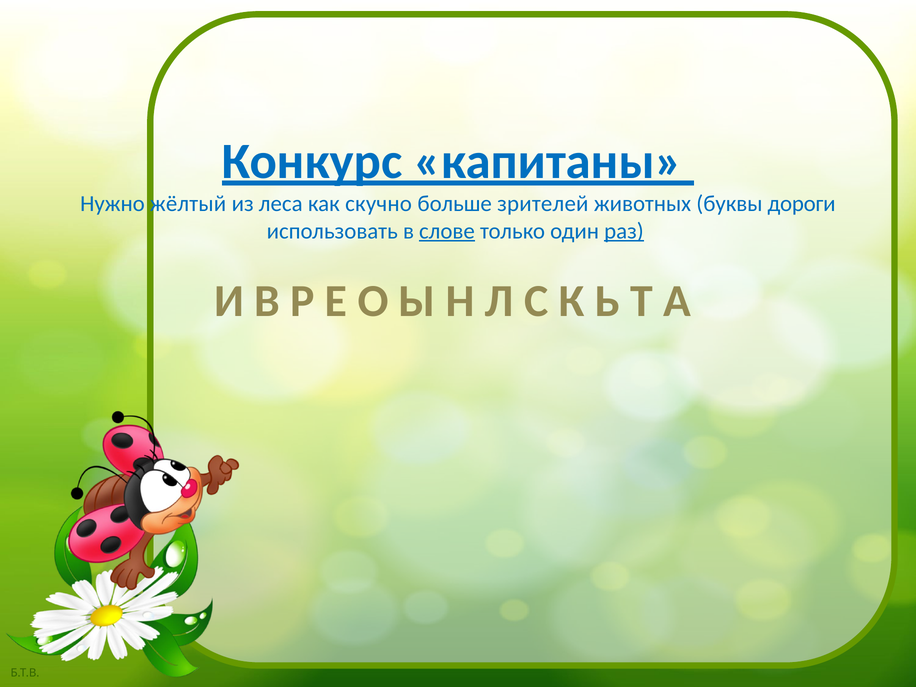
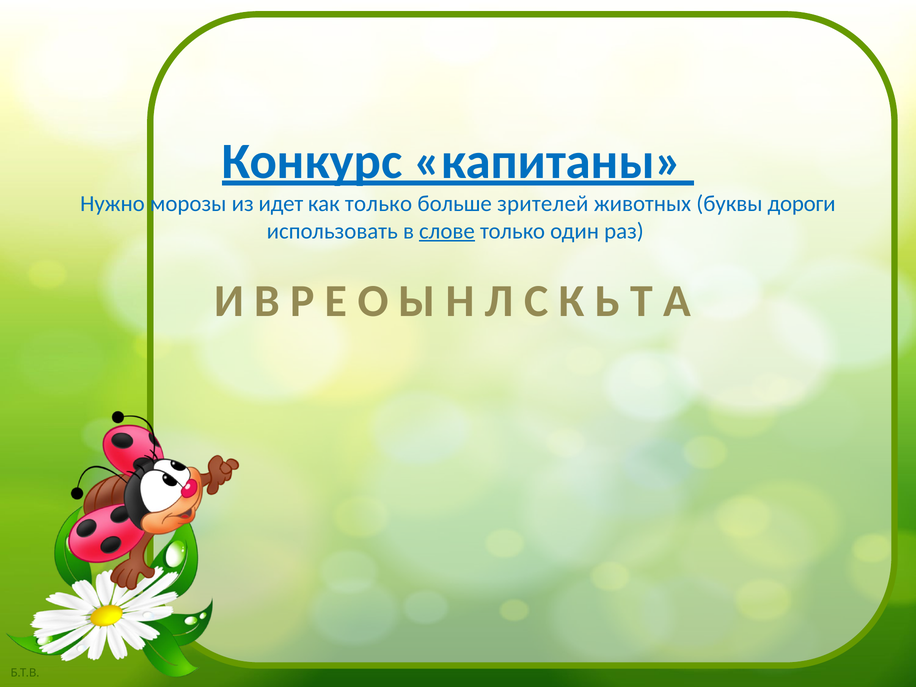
жёлтый: жёлтый -> морозы (188, 204)
леса: леса -> идет (281, 204)
как скучно: скучно -> только (379, 204)
раз underline: present -> none (624, 231)
